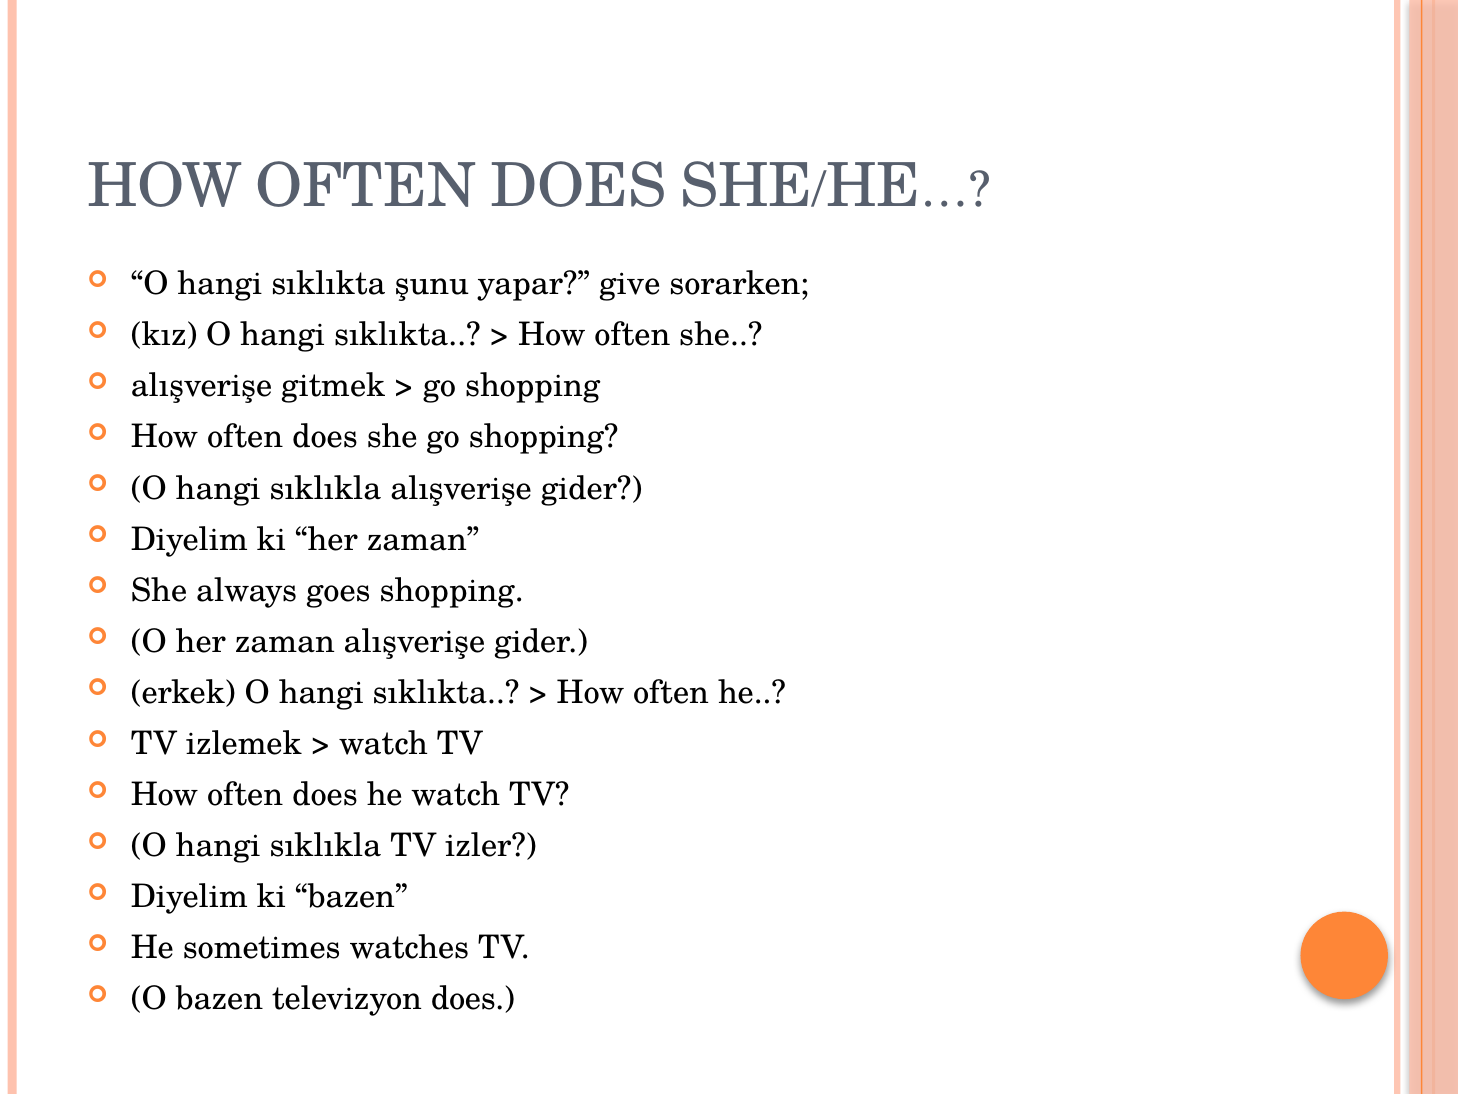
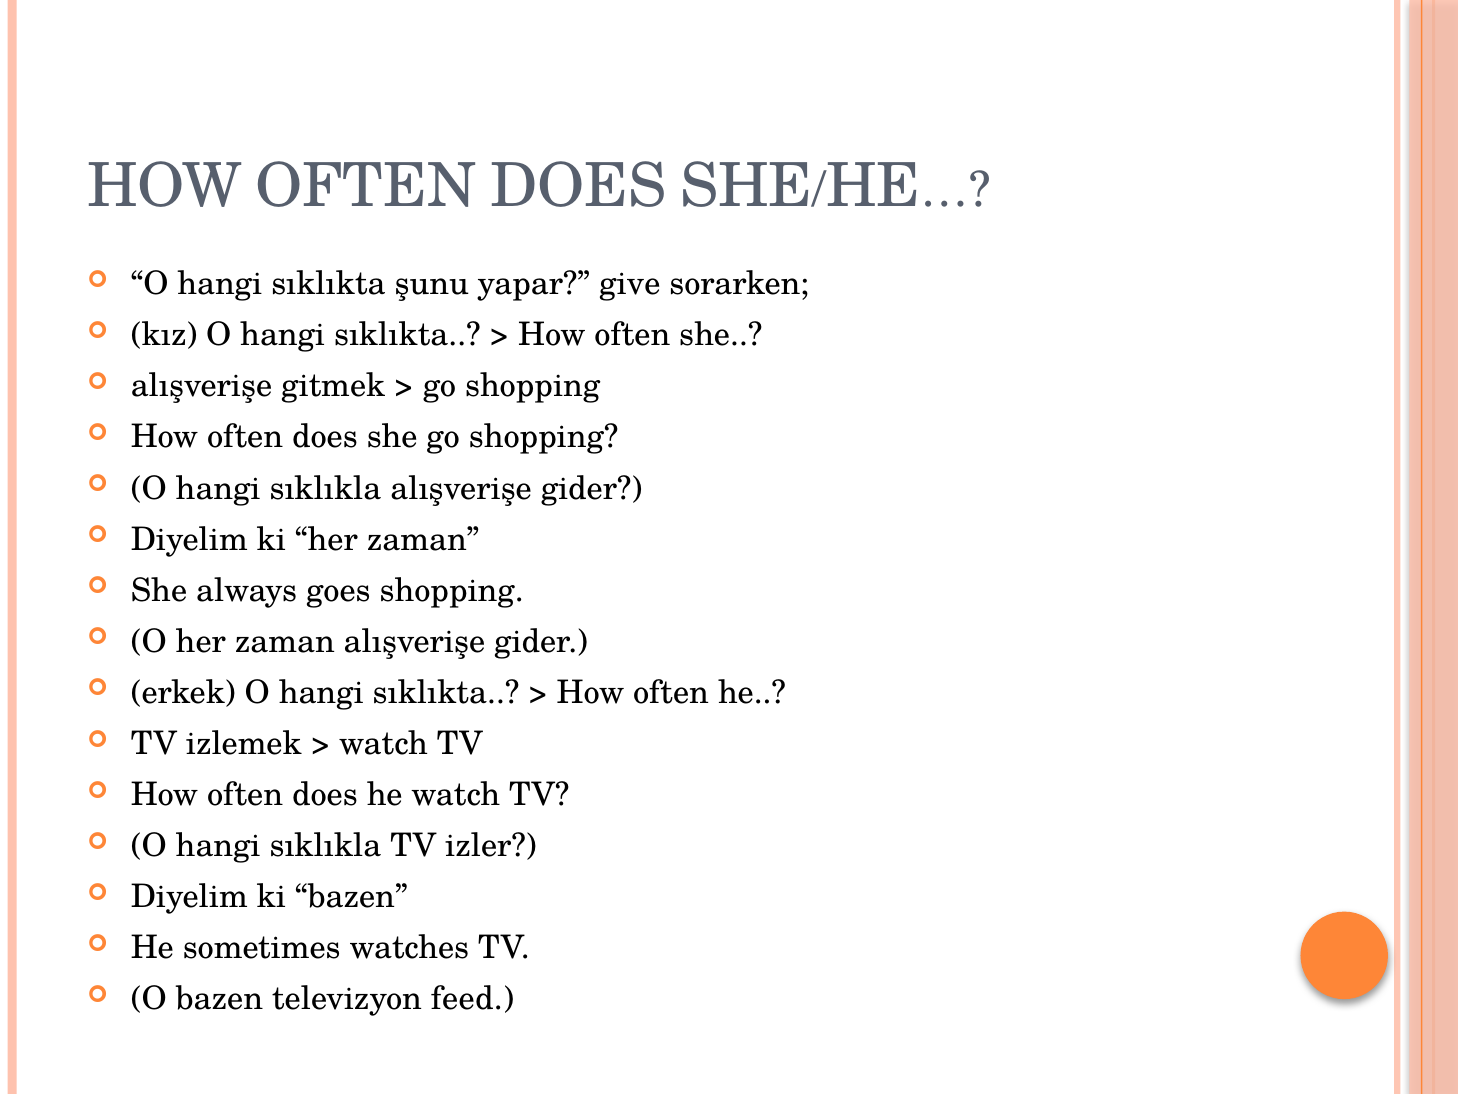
televizyon does: does -> feed (473, 998)
